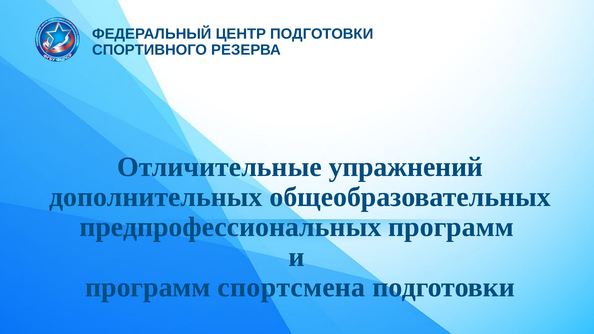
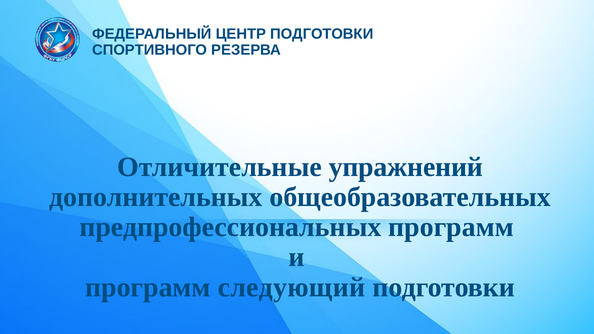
спортсмена: спортсмена -> следующий (291, 287)
